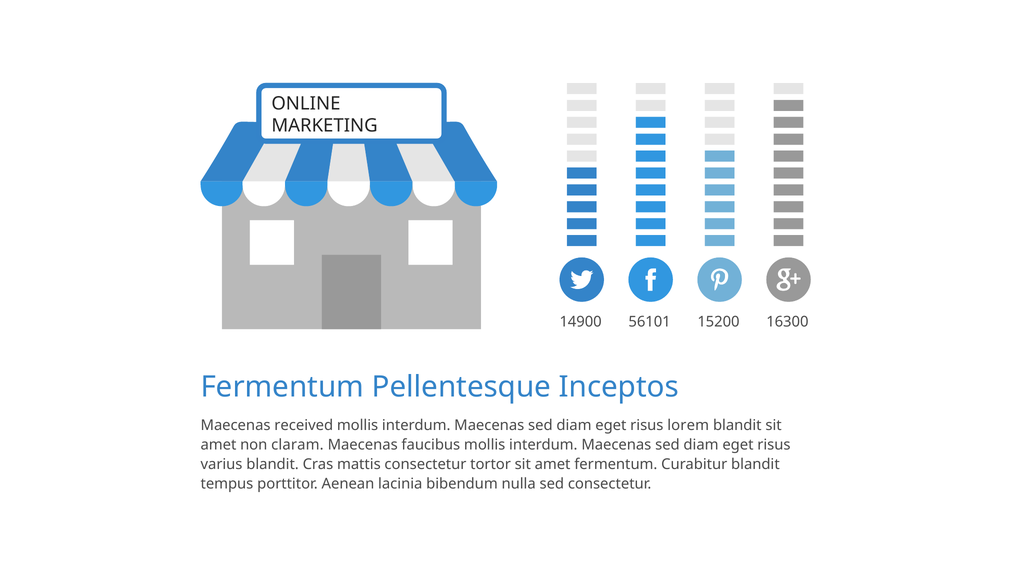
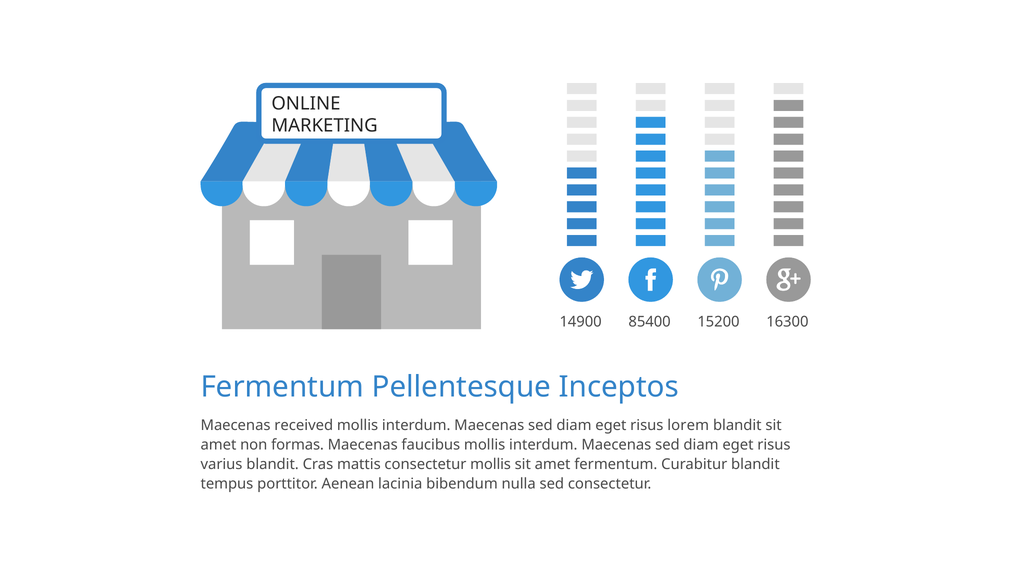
56101: 56101 -> 85400 (650, 322)
claram: claram -> formas (298, 445)
consectetur tortor: tortor -> mollis (491, 465)
